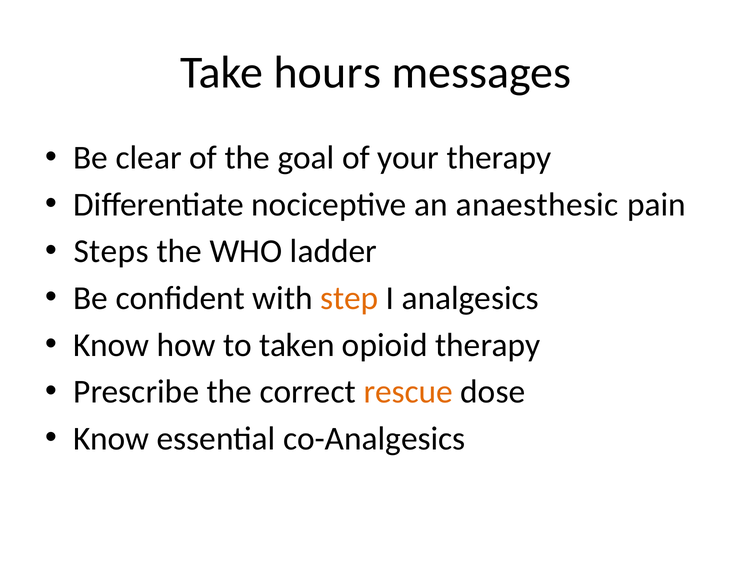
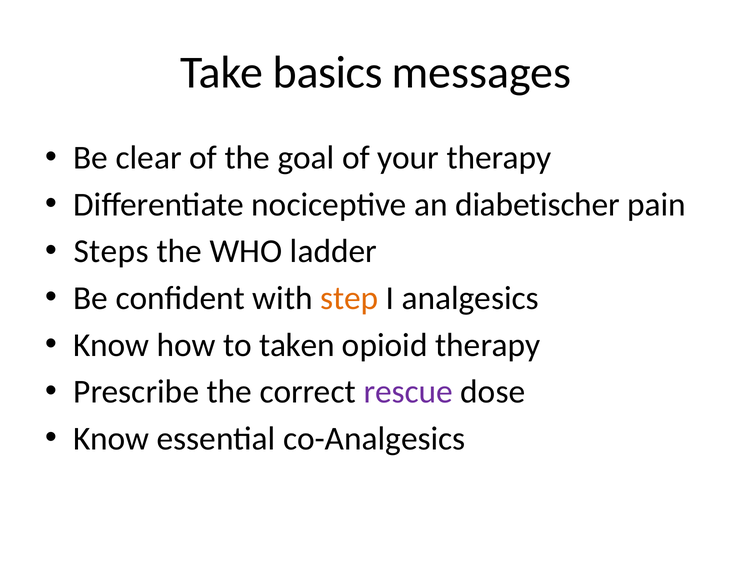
hours: hours -> basics (328, 73)
anaesthesic: anaesthesic -> diabetischer (538, 205)
rescue colour: orange -> purple (408, 392)
